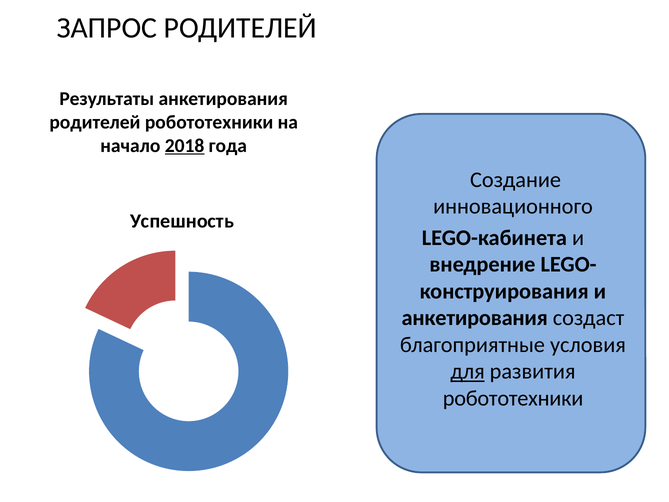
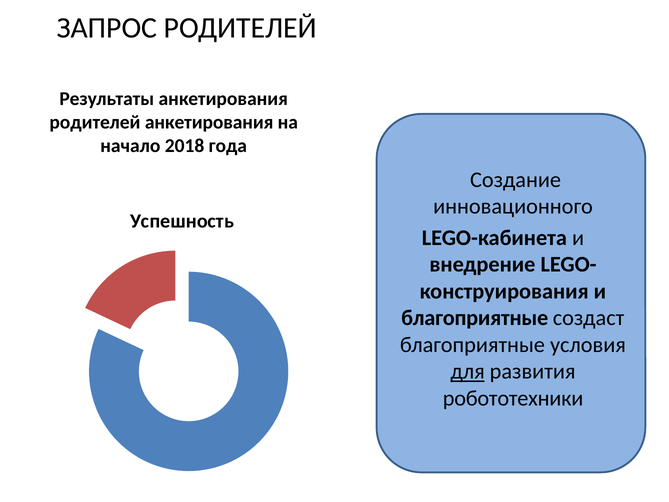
родителей робототехники: робототехники -> анкетирования (209, 122)
2018 underline: present -> none (185, 146)
анкетирования: анкетирования -> благоприятные (475, 318)
